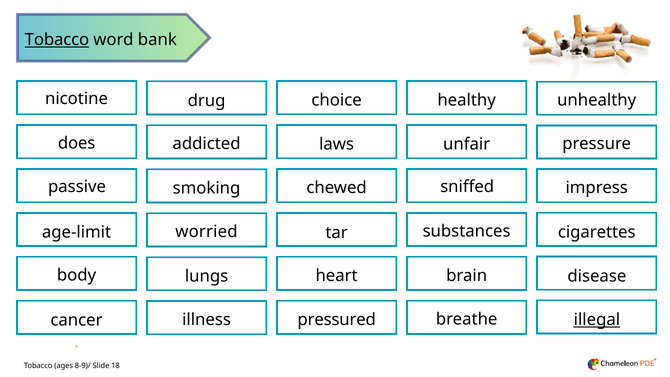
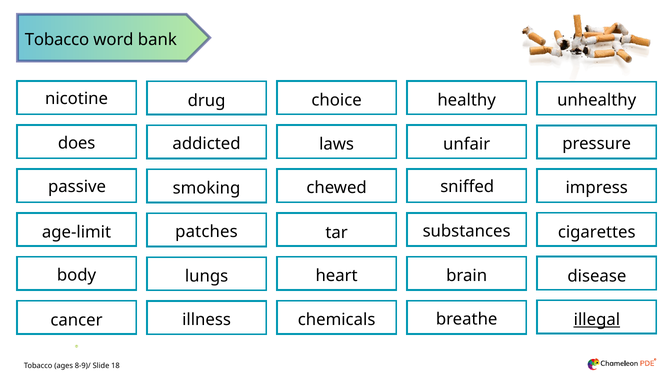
Tobacco underline: present -> none (57, 40)
worried: worried -> patches (206, 232)
pressured: pressured -> chemicals (337, 320)
